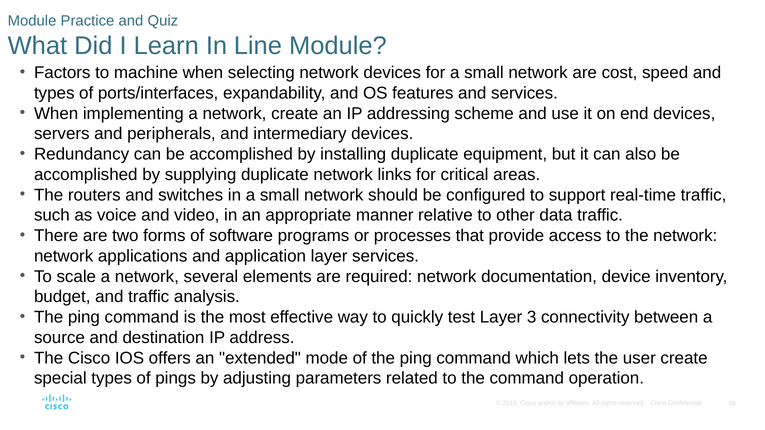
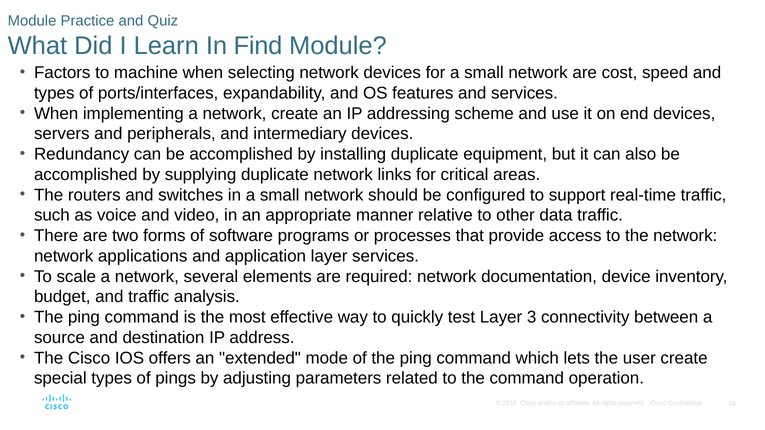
Line: Line -> Find (258, 46)
